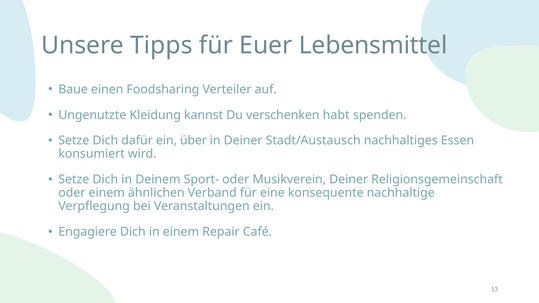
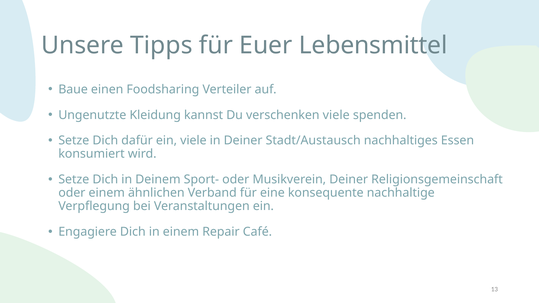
verschenken habt: habt -> viele (336, 115)
ein über: über -> viele (193, 141)
